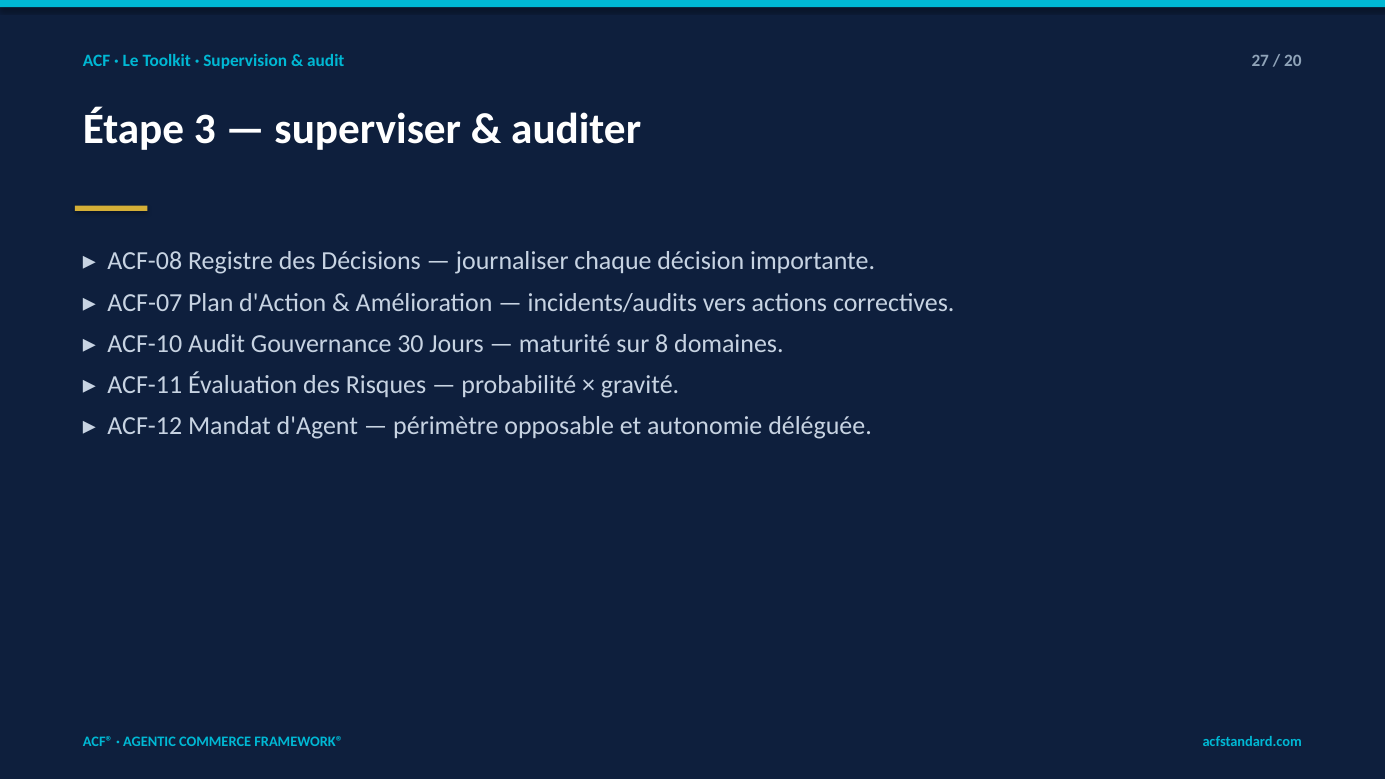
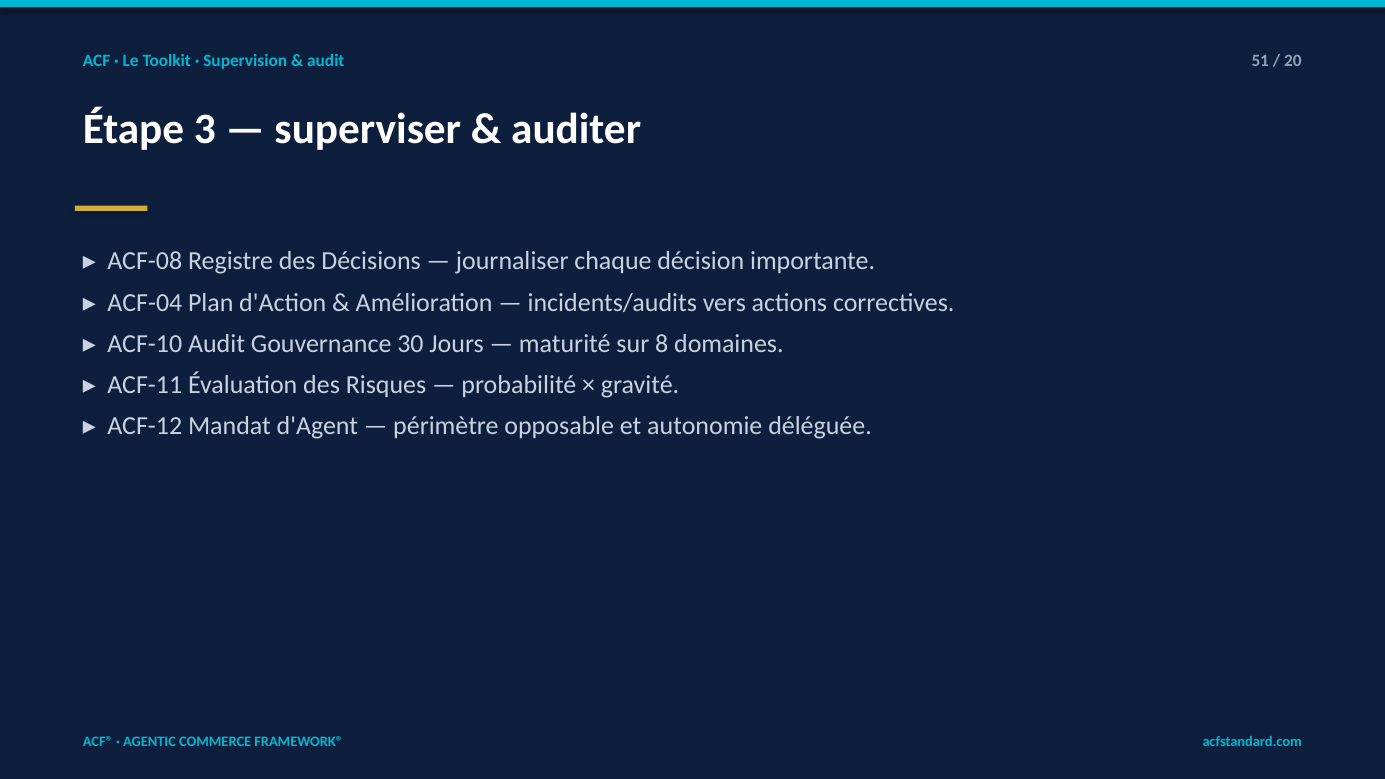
27: 27 -> 51 (1260, 60)
ACF-07: ACF-07 -> ACF-04 (145, 303)
